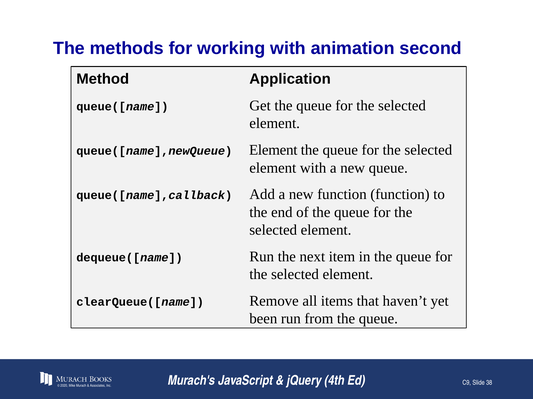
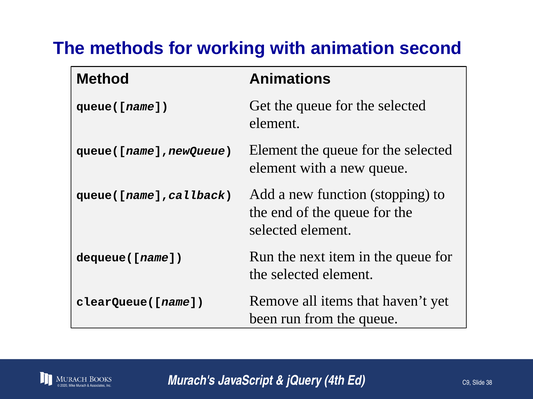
Application: Application -> Animations (290, 79)
function function: function -> stopping (400, 195)
